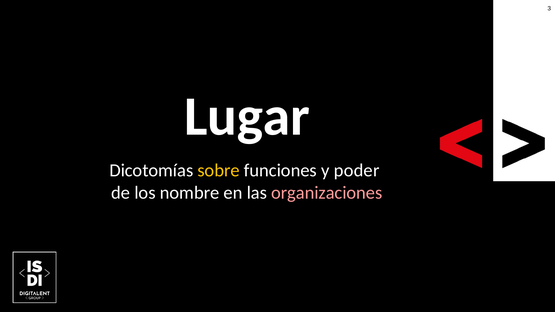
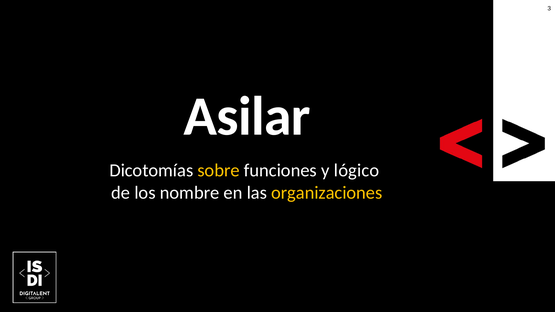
Lugar: Lugar -> Asilar (247, 117)
poder: poder -> lógico (357, 171)
organizaciones colour: pink -> yellow (327, 193)
